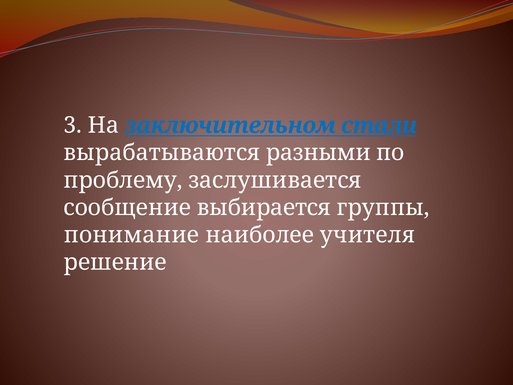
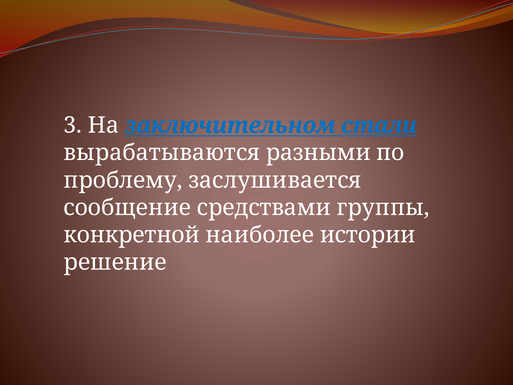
выбирается: выбирается -> средствами (264, 207)
понимание: понимание -> конкретной (132, 235)
учителя: учителя -> истории (368, 235)
